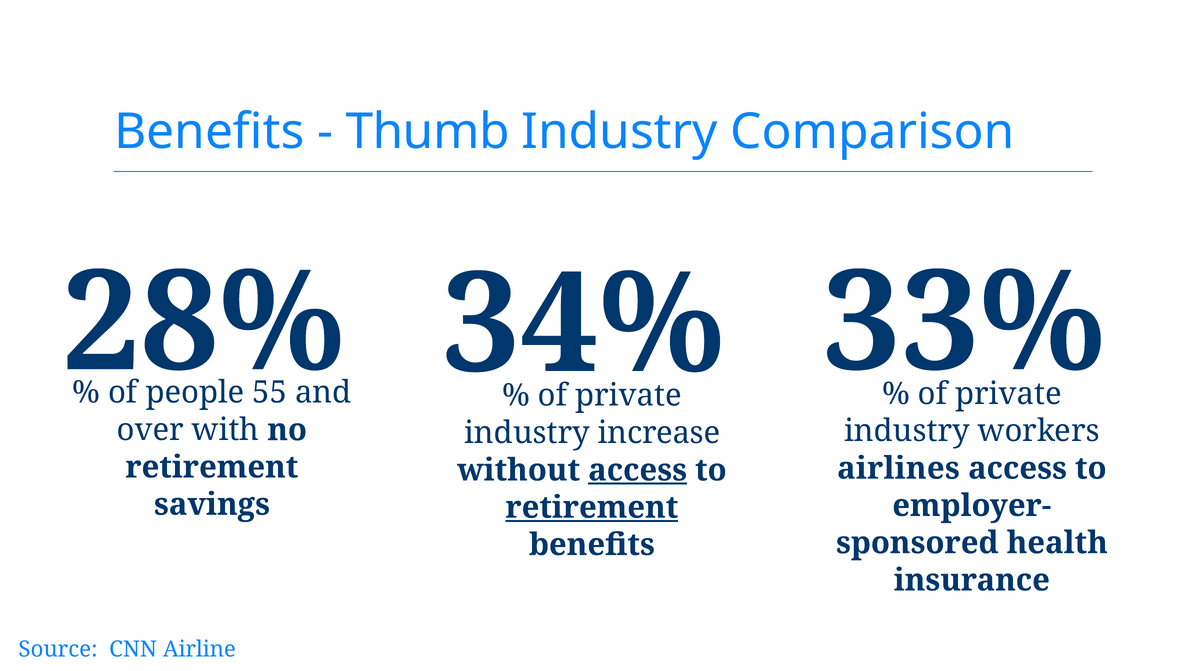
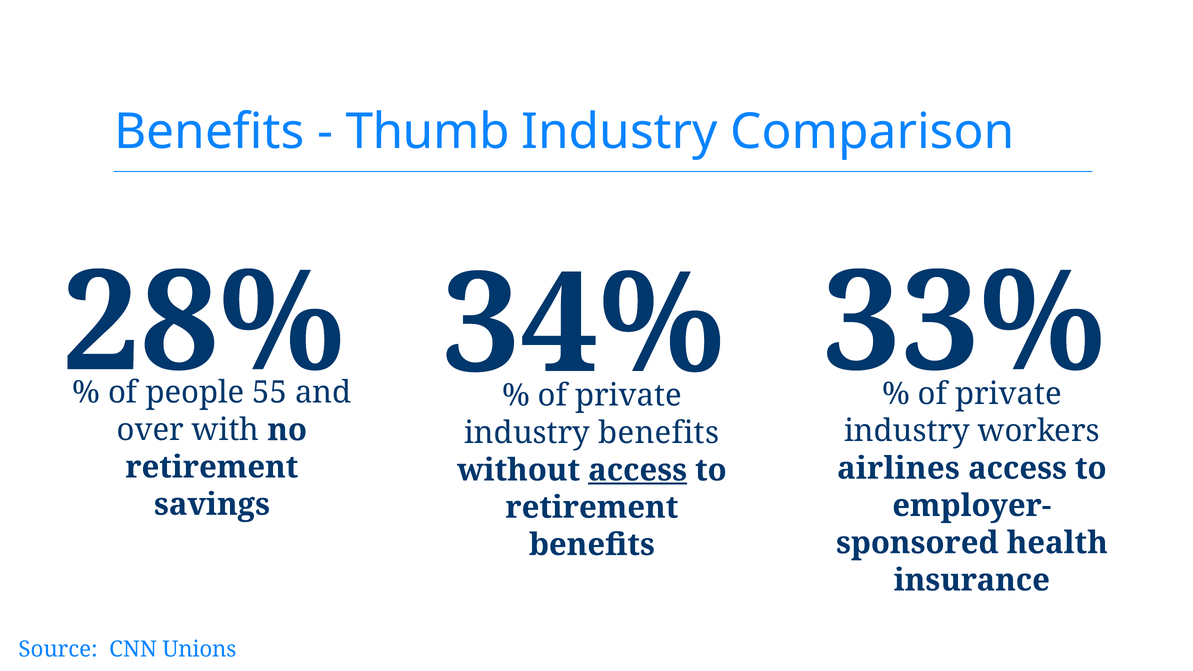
industry increase: increase -> benefits (659, 433)
retirement underline: present -> none (592, 508)
Airline: Airline -> Unions (199, 649)
